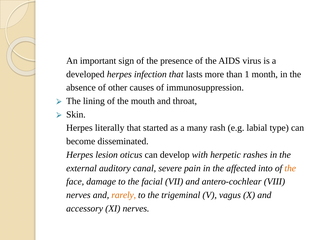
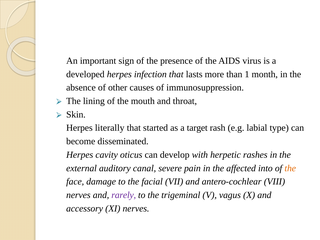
many: many -> target (197, 128)
lesion: lesion -> cavity (107, 155)
rarely colour: orange -> purple (124, 195)
